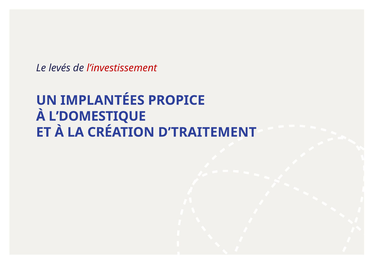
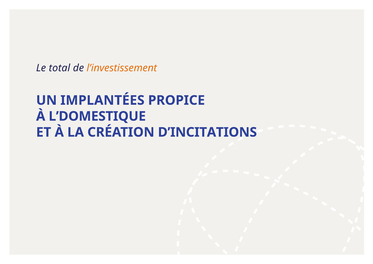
levés: levés -> total (59, 68)
l’investissement colour: red -> orange (122, 68)
D’TRAITEMENT: D’TRAITEMENT -> D’INCITATIONS (207, 132)
